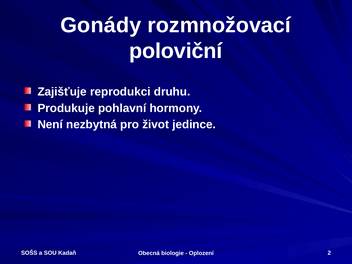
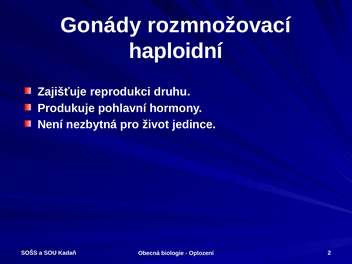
poloviční: poloviční -> haploidní (176, 51)
